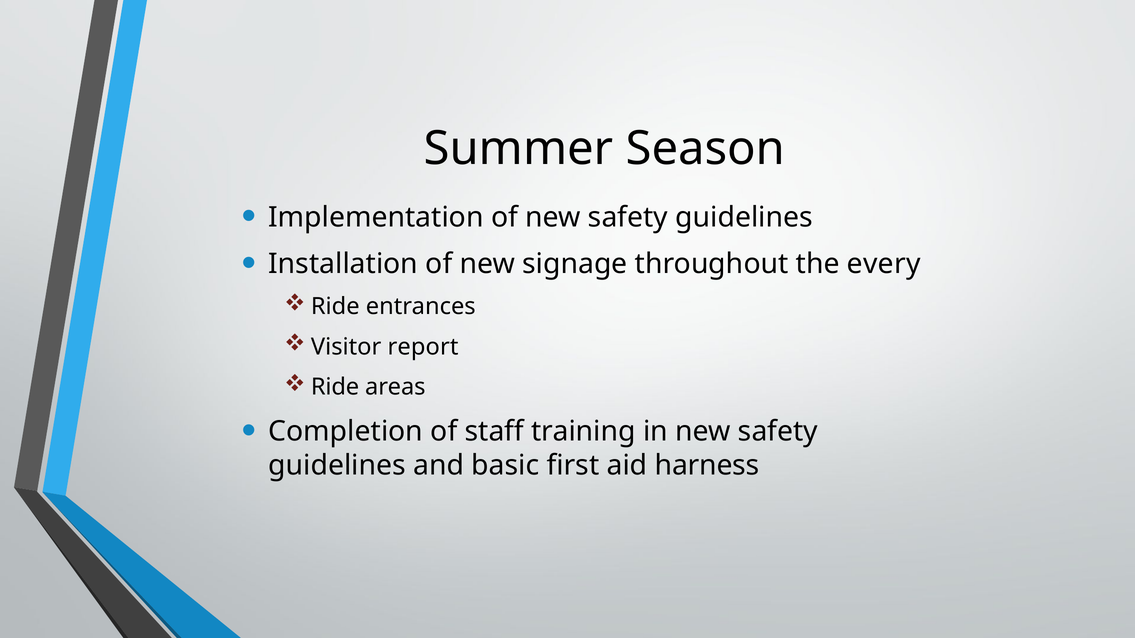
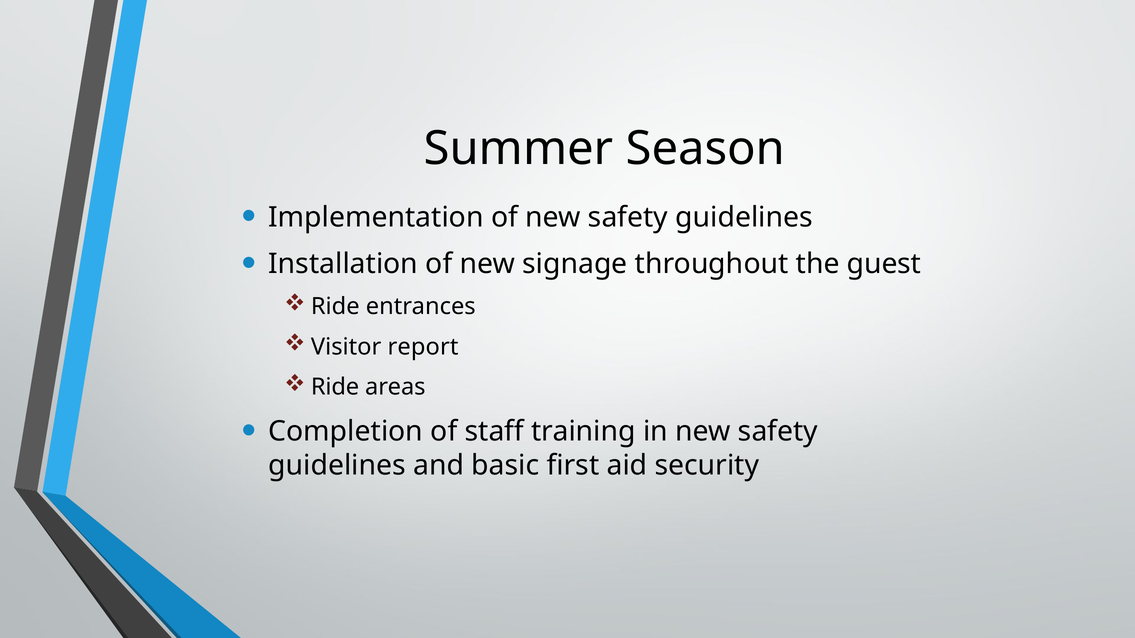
every: every -> guest (884, 264)
harness: harness -> security (707, 466)
